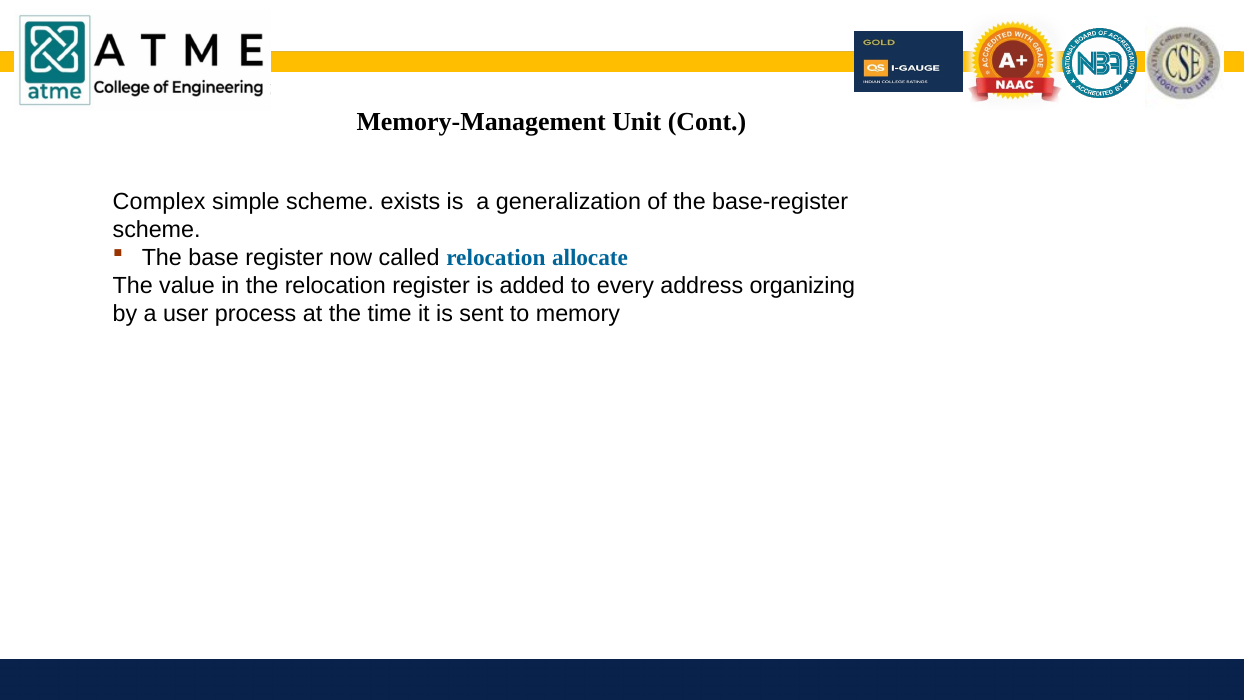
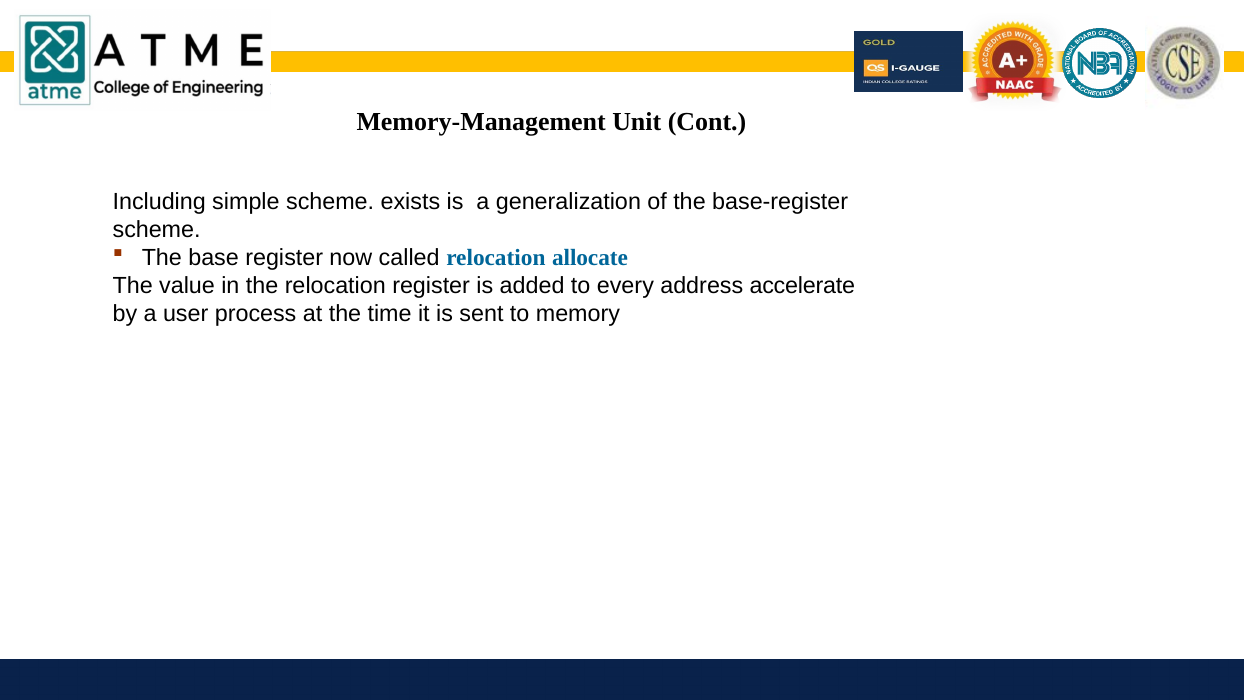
Complex: Complex -> Including (159, 202)
organizing: organizing -> accelerate (802, 286)
